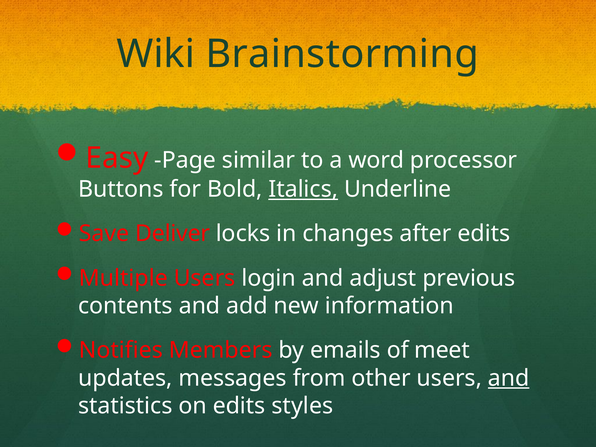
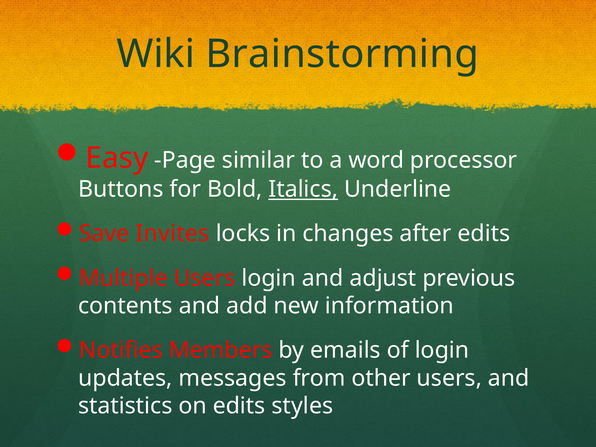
Deliver: Deliver -> Invites (172, 234)
of meet: meet -> login (442, 350)
and underline: present -> none (509, 378)
